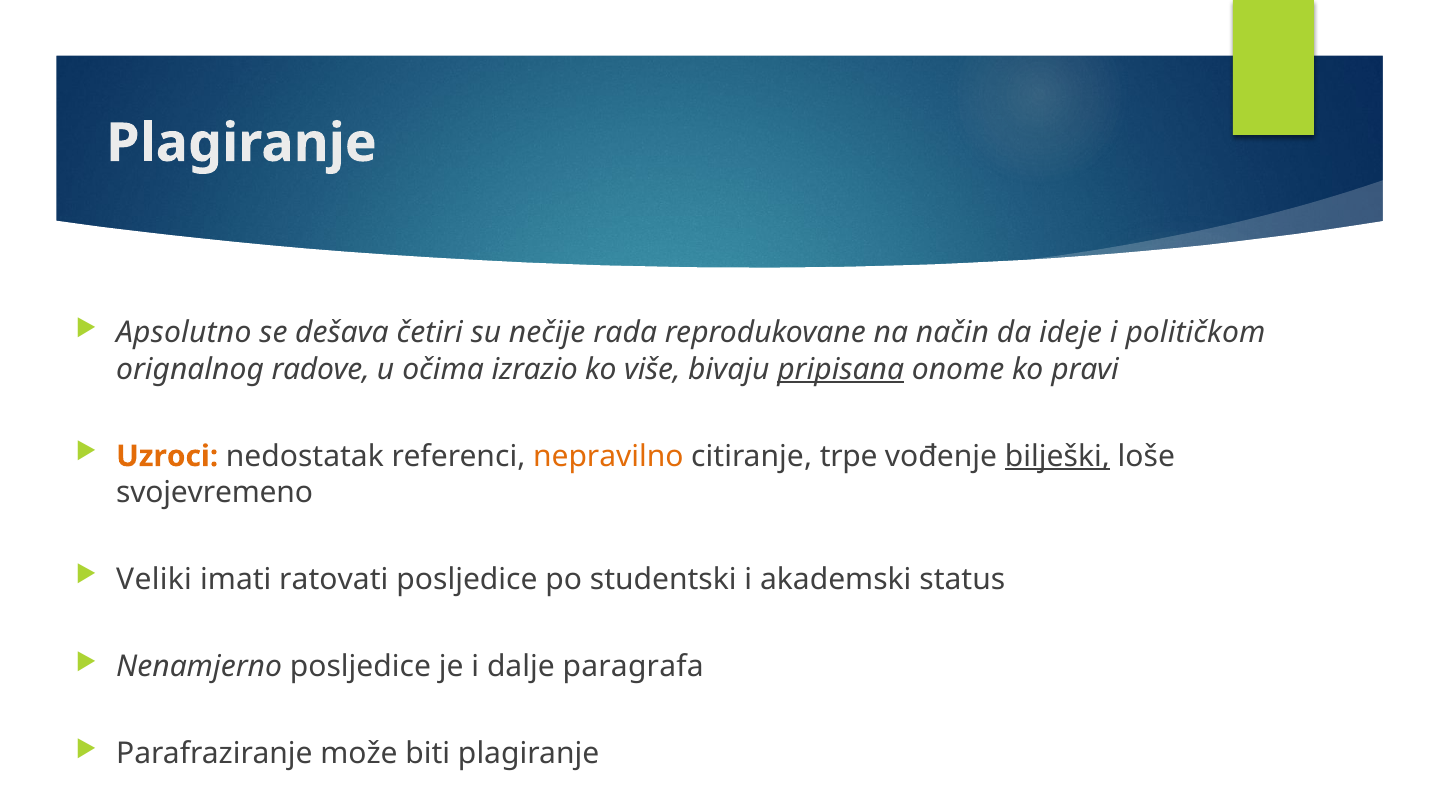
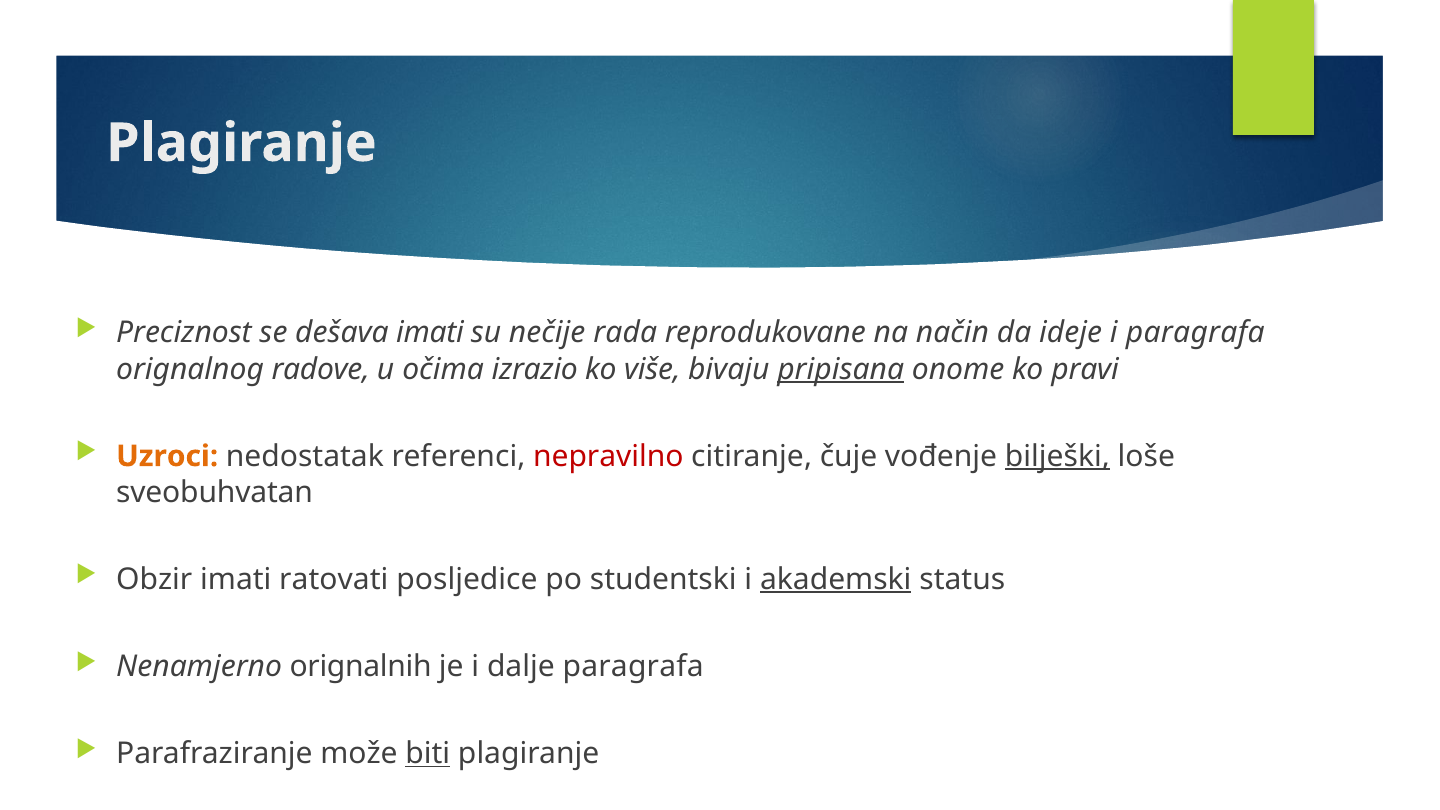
Apsolutno: Apsolutno -> Preciznost (184, 333)
dešava četiri: četiri -> imati (430, 333)
i političkom: političkom -> paragrafa (1195, 333)
nepravilno colour: orange -> red (608, 456)
trpe: trpe -> čuje (849, 456)
svojevremeno: svojevremeno -> sveobuhvatan (215, 492)
Veliki: Veliki -> Obzir (154, 579)
akademski underline: none -> present (836, 579)
Nenamjerno posljedice: posljedice -> orignalnih (361, 667)
biti underline: none -> present (428, 754)
